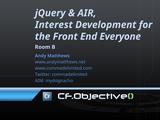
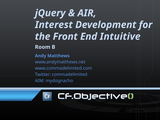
Everyone: Everyone -> Intuitive (120, 37)
